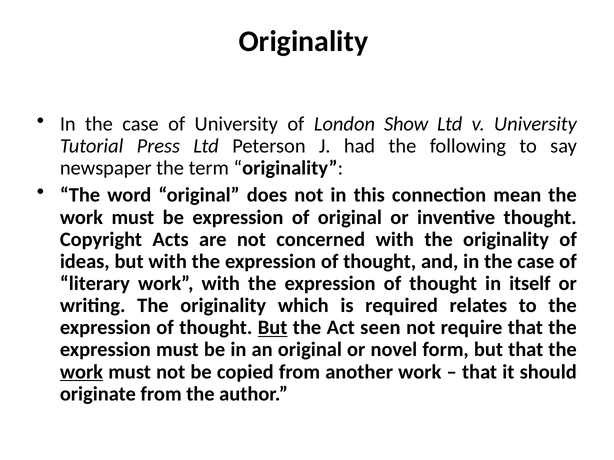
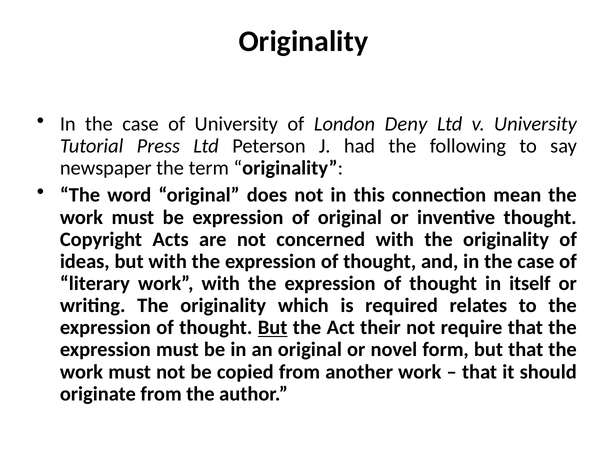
Show: Show -> Deny (406, 124)
seen: seen -> their (380, 328)
work underline: present -> none (81, 372)
